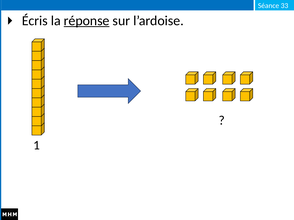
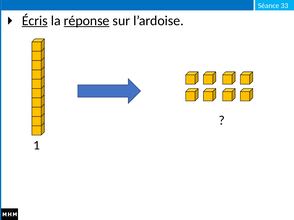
Écris underline: none -> present (35, 21)
